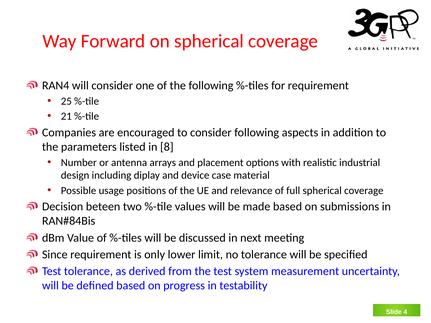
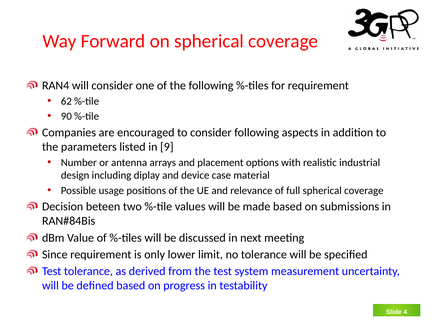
25: 25 -> 62 (66, 101)
21: 21 -> 90 (66, 116)
8: 8 -> 9 (167, 147)
